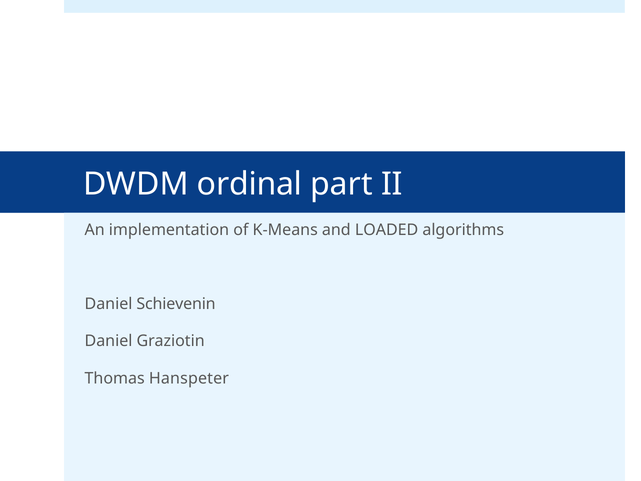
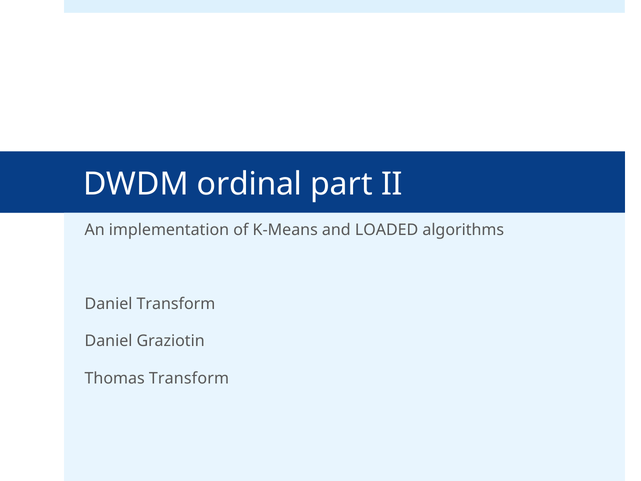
Daniel Schievenin: Schievenin -> Transform (176, 304)
Thomas Hanspeter: Hanspeter -> Transform (189, 378)
